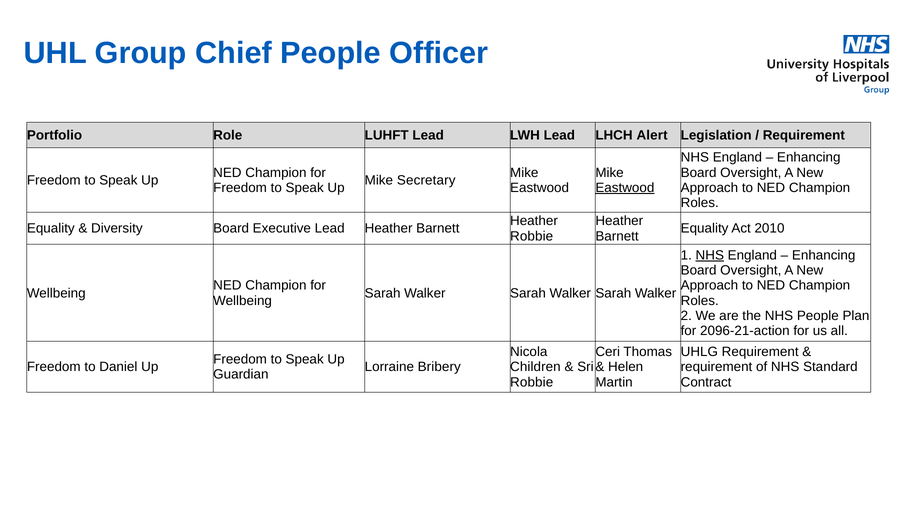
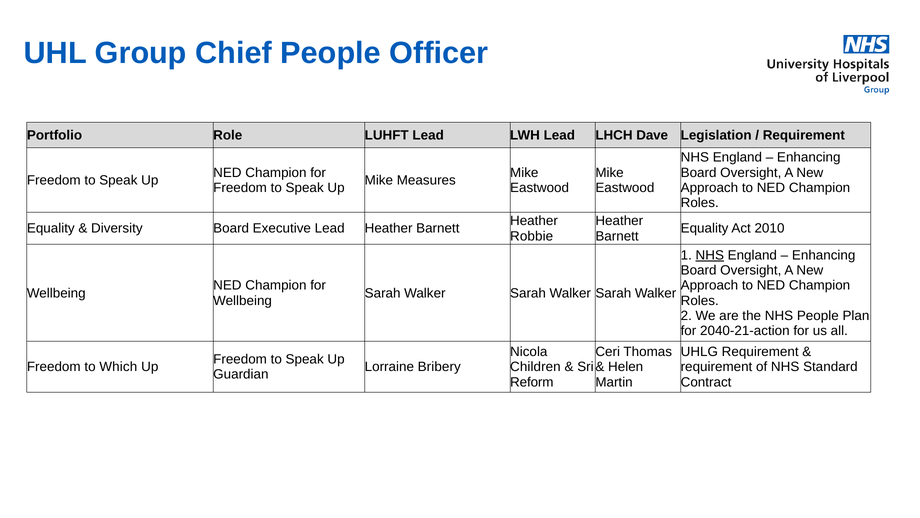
Alert: Alert -> Dave (652, 135)
Secretary: Secretary -> Measures (426, 180)
Eastwood underline: present -> none (625, 187)
2096-21-action: 2096-21-action -> 2040-21-action (745, 330)
Daniel: Daniel -> Which (118, 367)
Robbie: Robbie -> Reform (532, 382)
